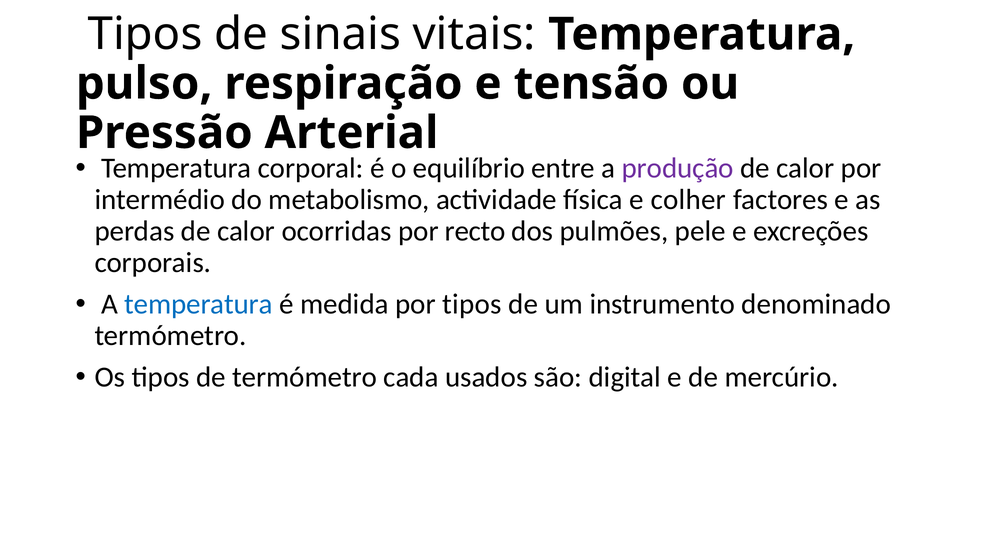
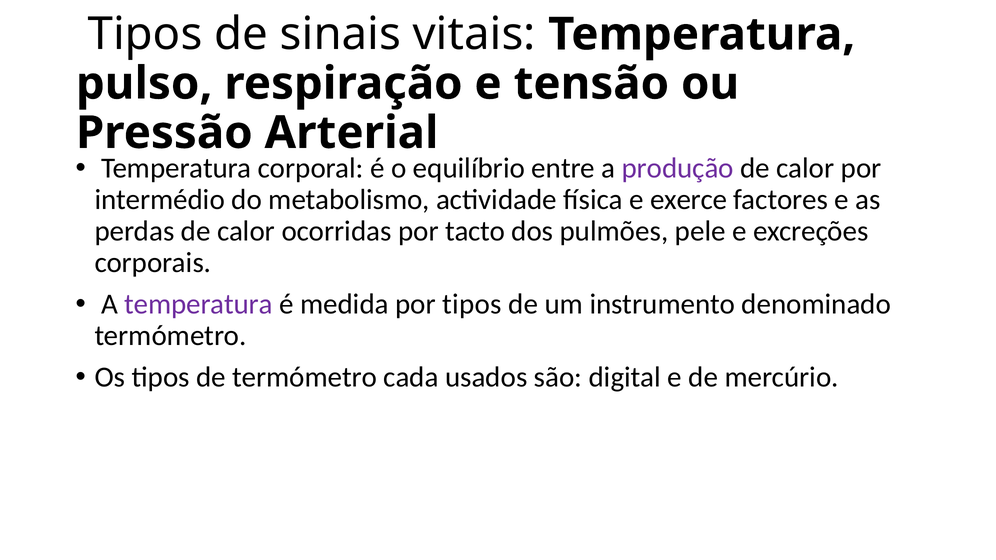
colher: colher -> exerce (689, 200)
recto: recto -> tacto (475, 231)
temperatura colour: blue -> purple (199, 304)
